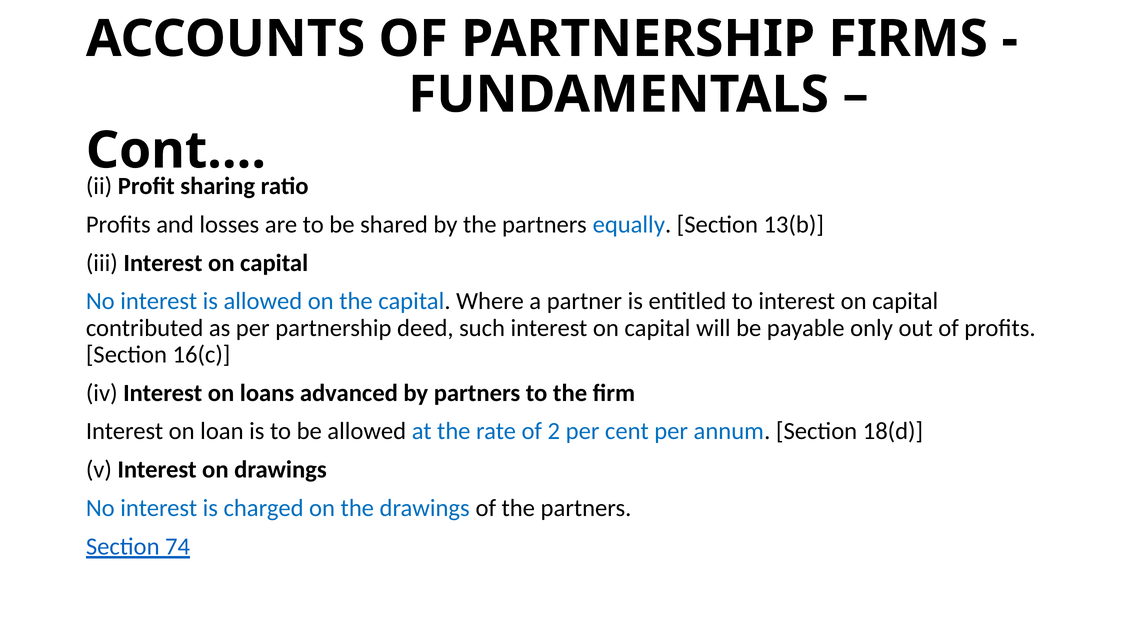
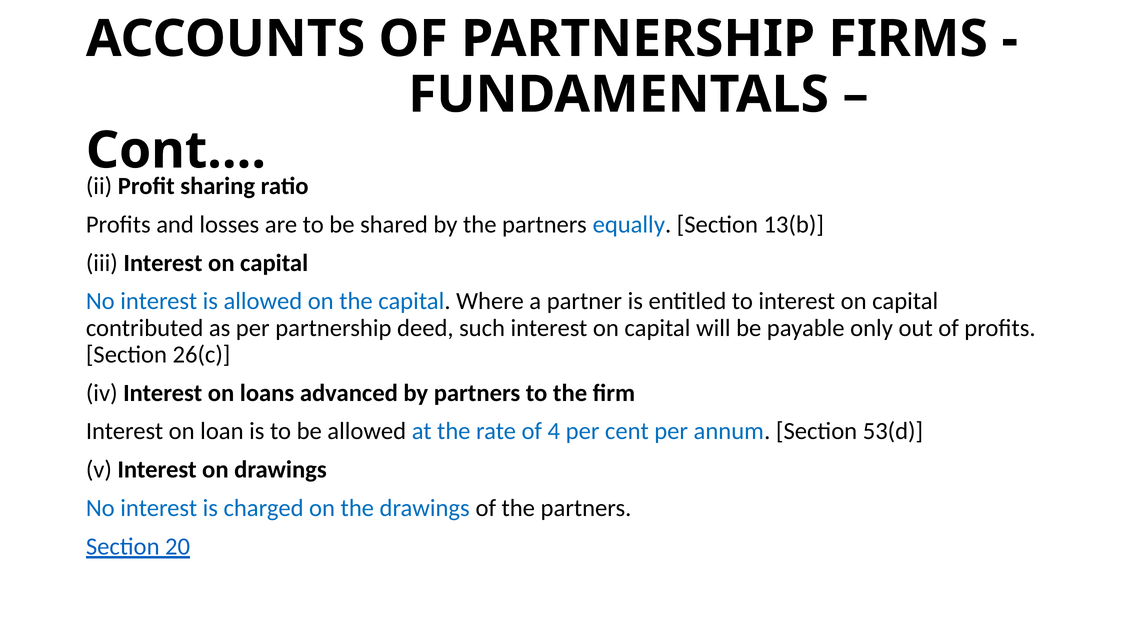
16(c: 16(c -> 26(c (201, 354)
2: 2 -> 4 (554, 431)
18(d: 18(d -> 53(d (893, 431)
74: 74 -> 20 (178, 547)
